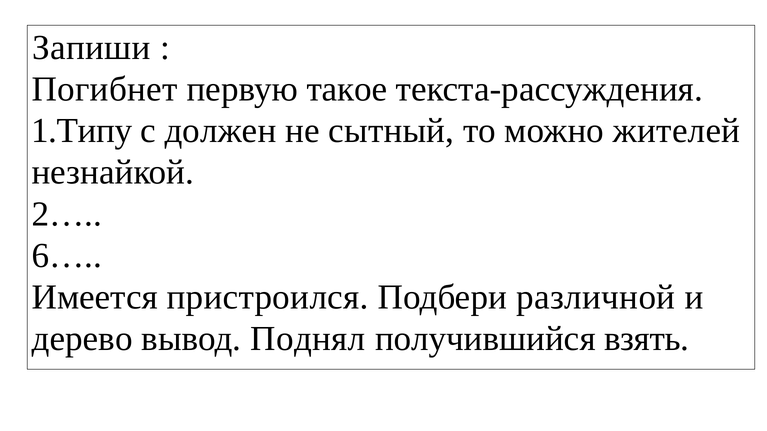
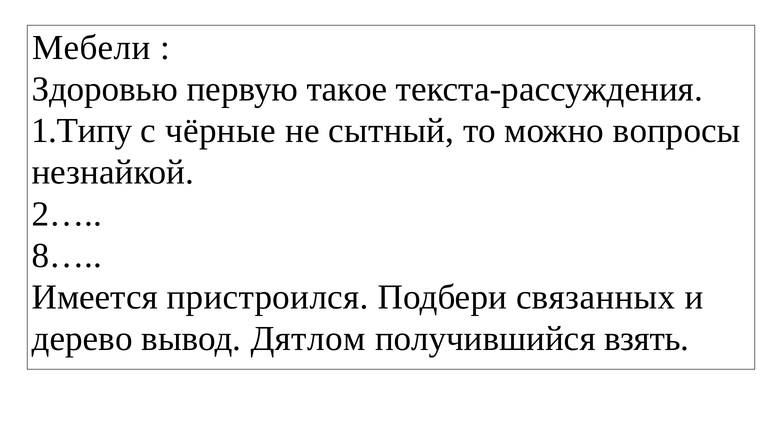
Запиши: Запиши -> Мебели (91, 48)
Погибнет: Погибнет -> Здоровью (105, 89)
должен: должен -> чёрные (220, 131)
жителей: жителей -> вопросы (677, 131)
6…: 6… -> 8… (67, 256)
различной: различной -> связанных (596, 297)
Поднял: Поднял -> Дятлом (308, 339)
